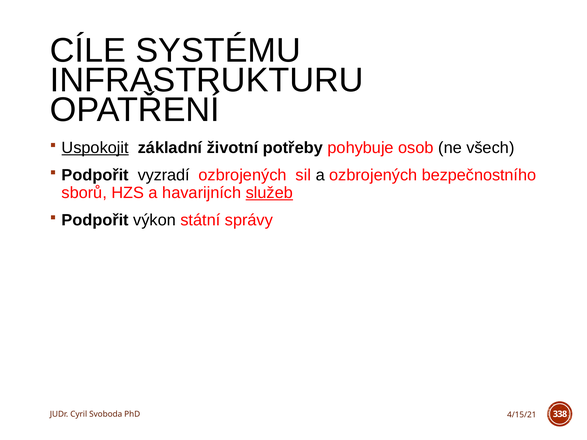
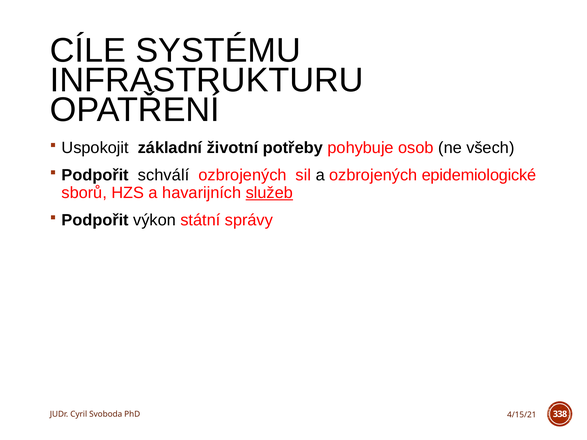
Uspokojit underline: present -> none (95, 148)
vyzradí: vyzradí -> schválí (164, 175)
bezpečnostního: bezpečnostního -> epidemiologické (479, 175)
